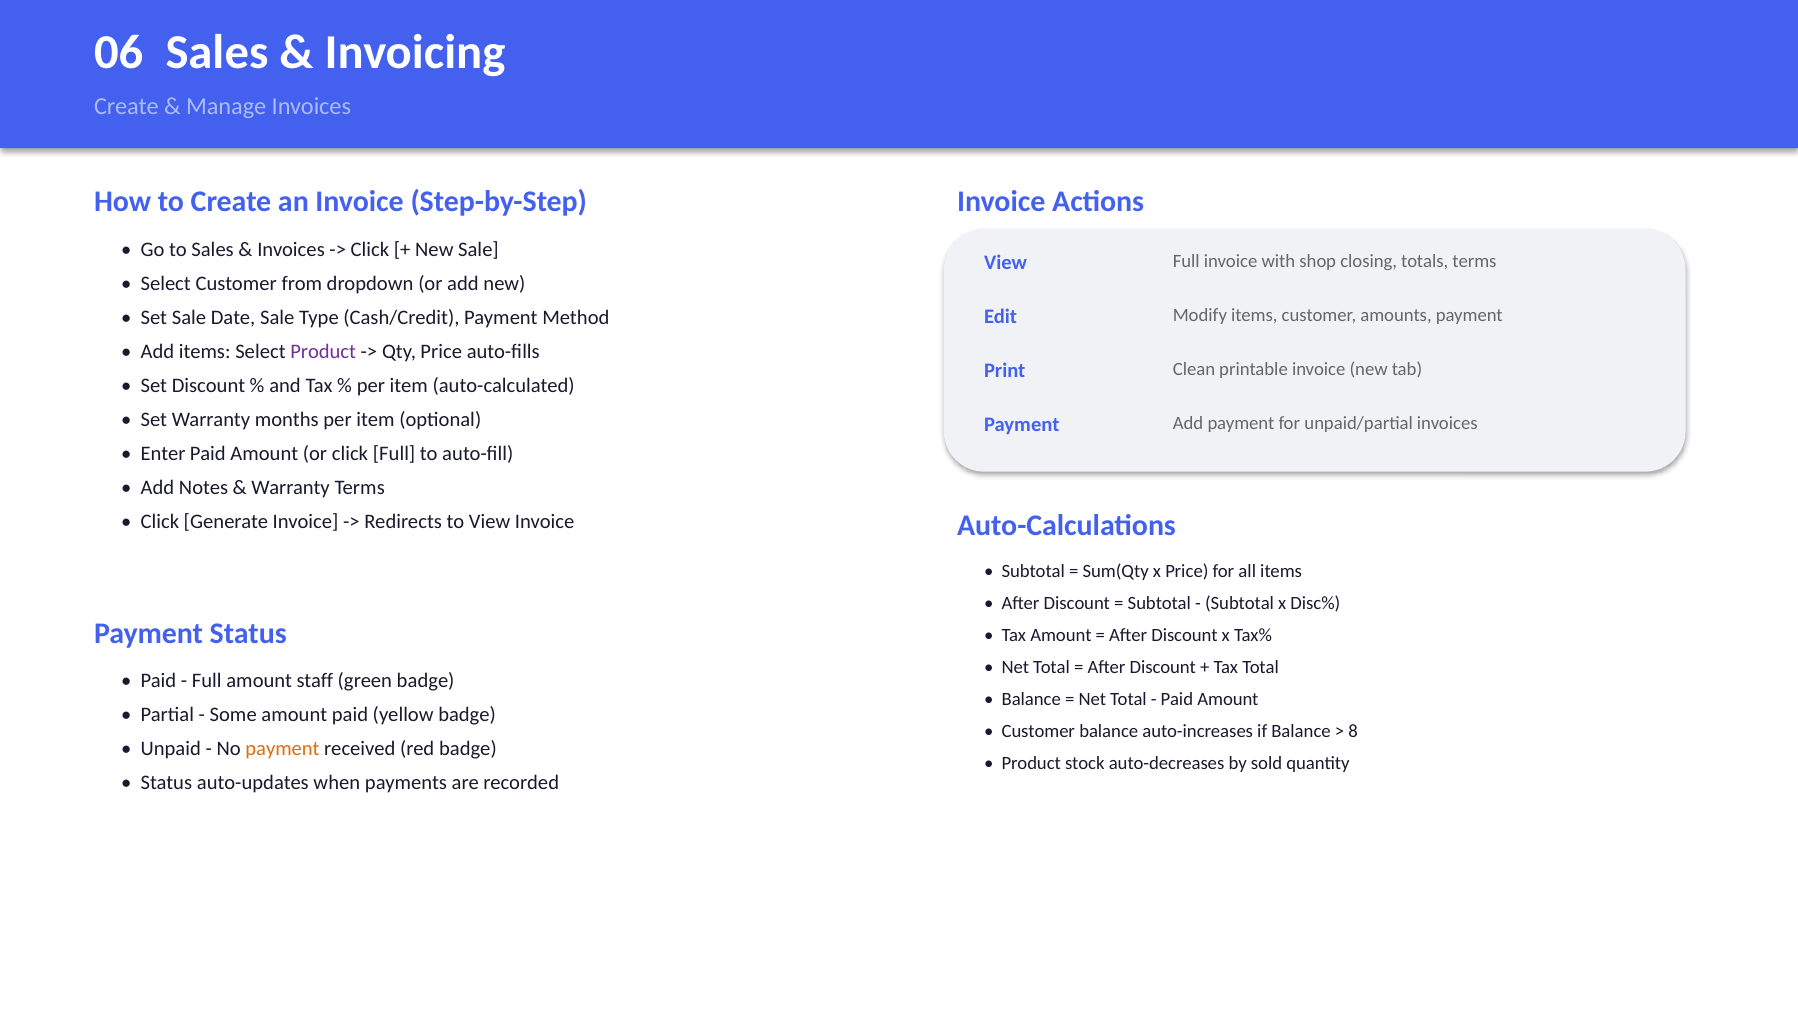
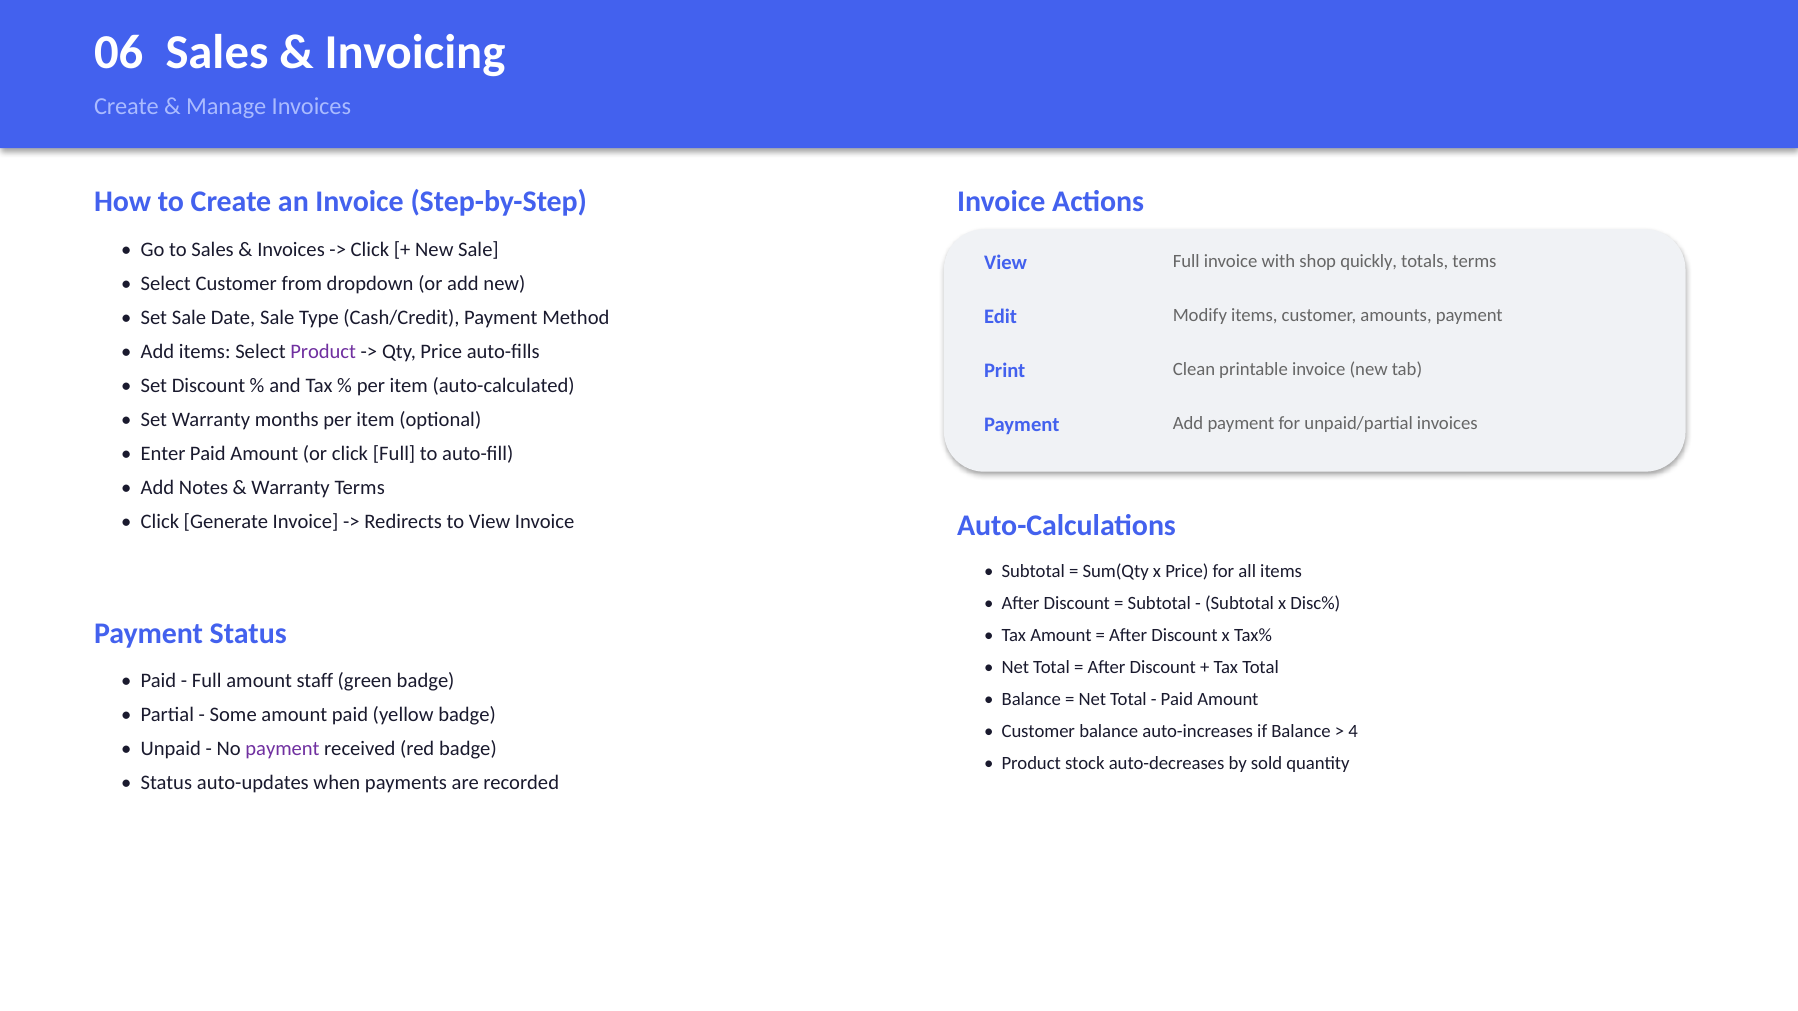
closing: closing -> quickly (1369, 262)
8: 8 -> 4 (1353, 731)
payment colour: orange -> purple (282, 749)
